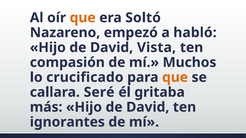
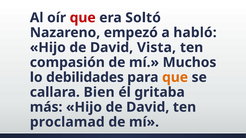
que colour: orange -> red (83, 18)
crucificado: crucificado -> debilidades (85, 78)
Seré: Seré -> Bien (99, 92)
ignorantes: ignorantes -> proclamad (67, 122)
